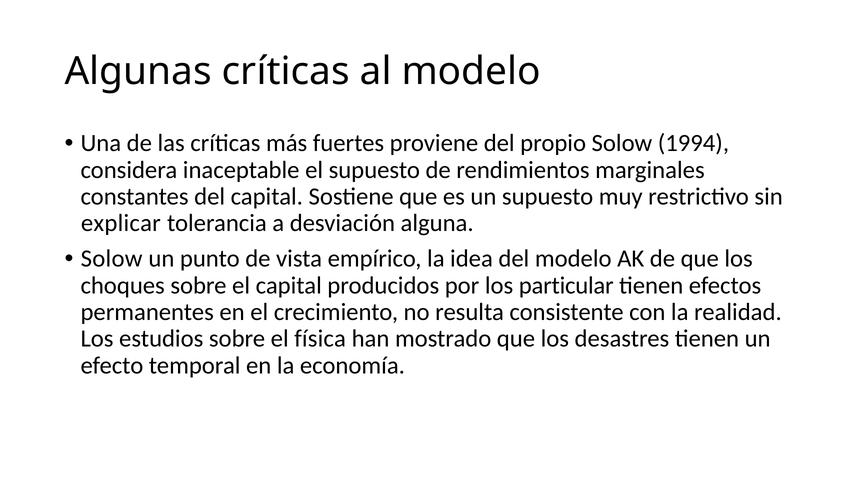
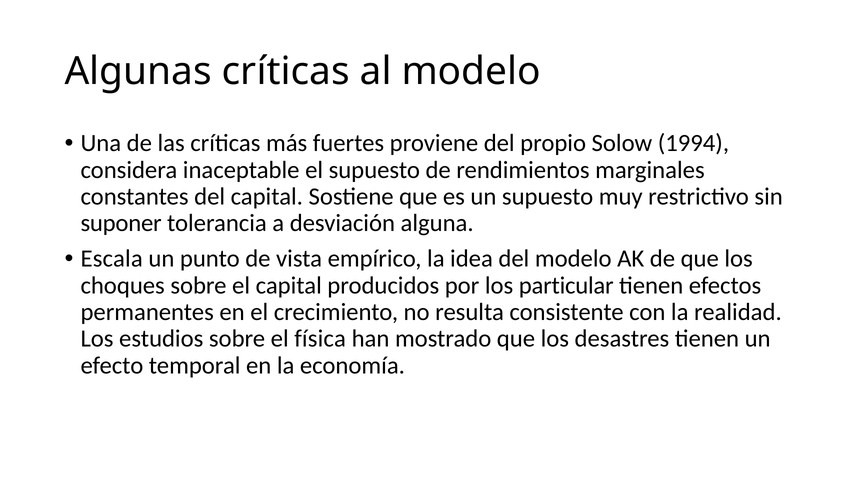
explicar: explicar -> suponer (121, 223)
Solow: Solow -> Escala (112, 259)
